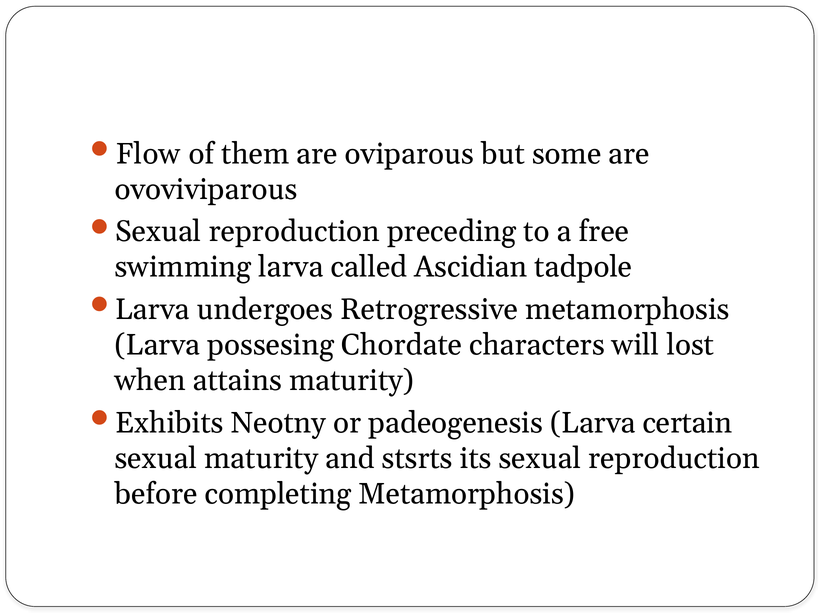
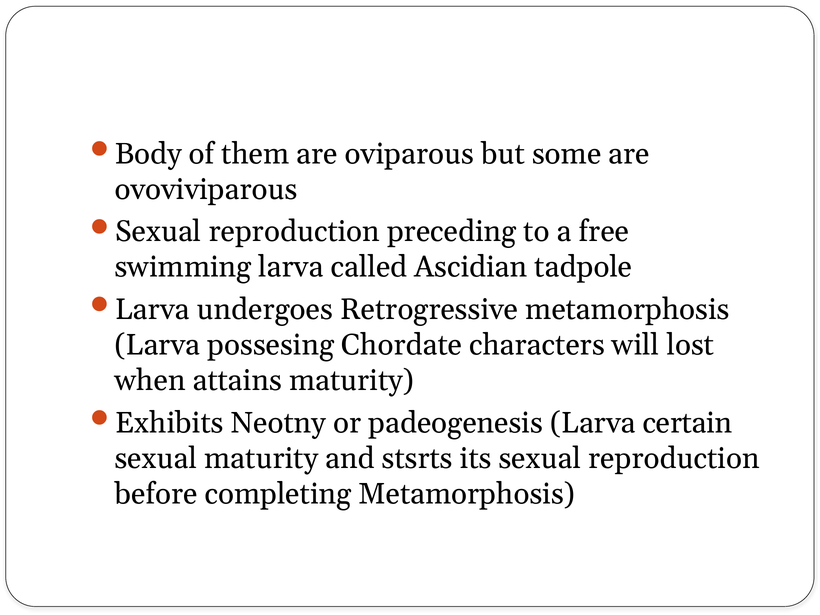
Flow: Flow -> Body (148, 154)
